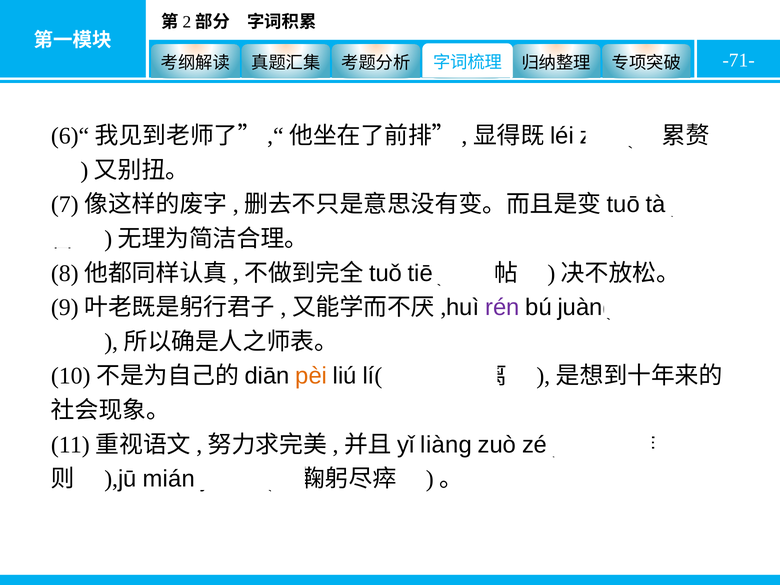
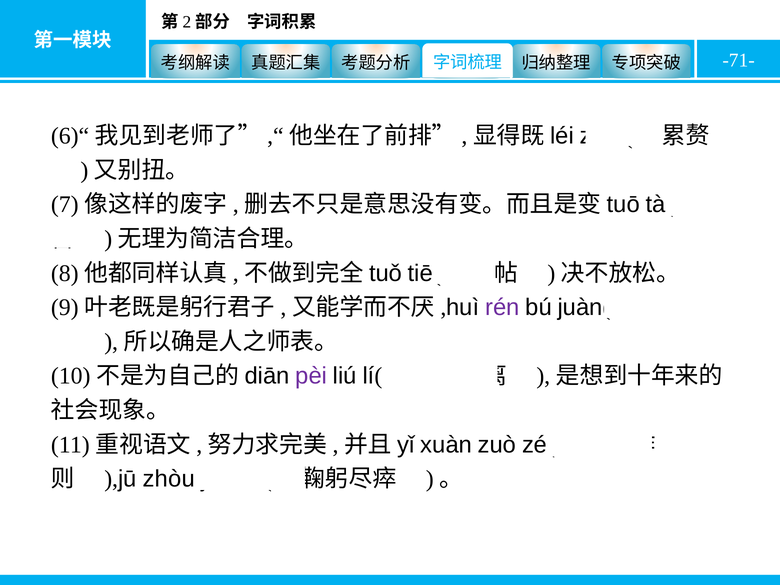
pèi colour: orange -> purple (311, 376)
liàng: liàng -> xuàn (446, 445)
mián: mián -> zhòu (169, 479)
